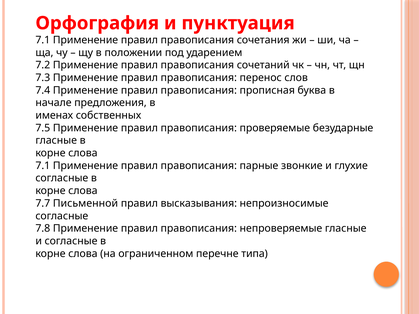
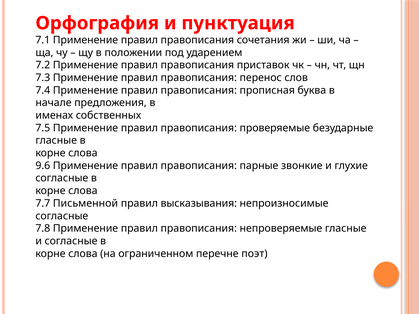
сочетаний: сочетаний -> приставок (263, 65)
7.1: 7.1 -> 9.6 (43, 166)
типа: типа -> поэт (254, 254)
